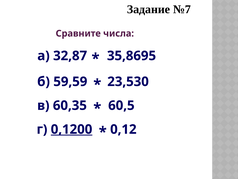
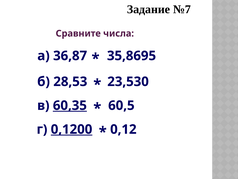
32,87: 32,87 -> 36,87 (70, 56)
59,59: 59,59 -> 28,53 (70, 81)
60,35 underline: none -> present (70, 105)
